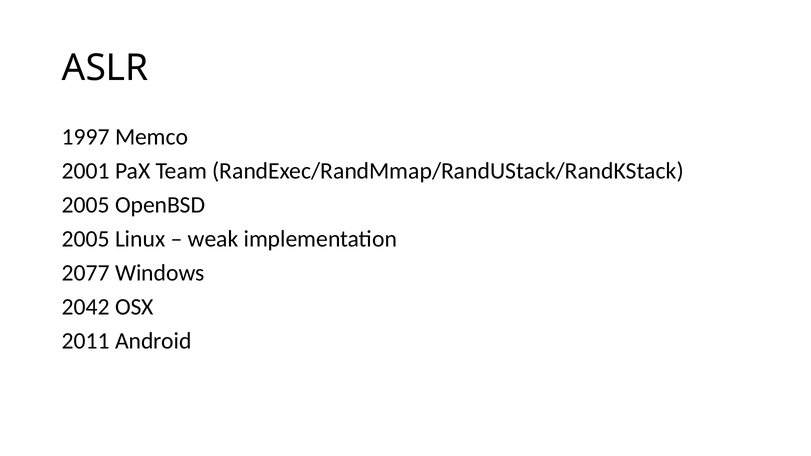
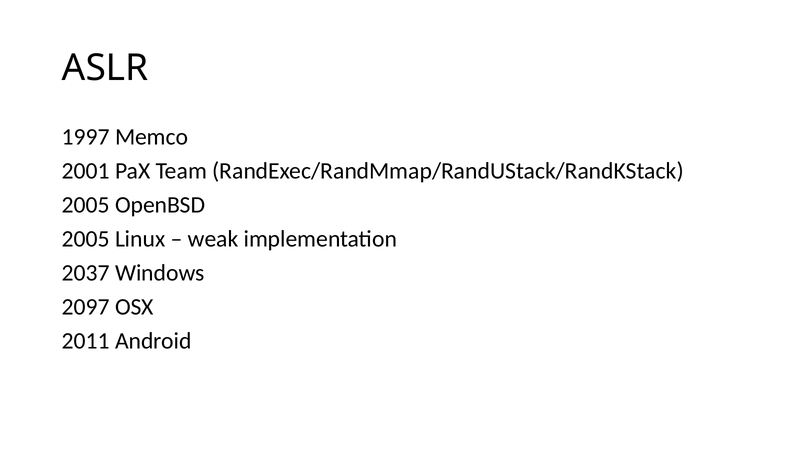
2077: 2077 -> 2037 (86, 273)
2042: 2042 -> 2097 (86, 307)
